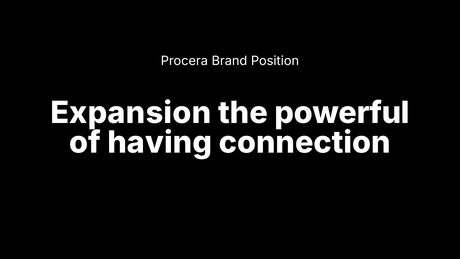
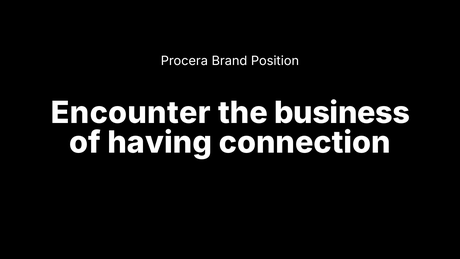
Expansion: Expansion -> Encounter (131, 113)
powerful: powerful -> business (342, 113)
